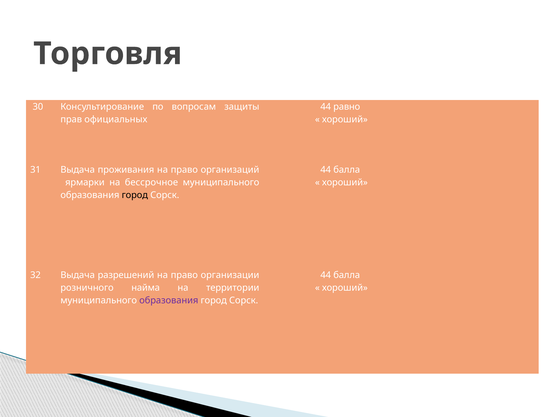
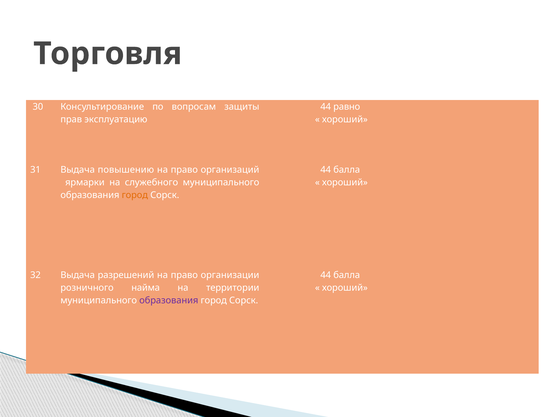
официальных: официальных -> эксплуатацию (116, 119)
проживания: проживания -> повышению (126, 170)
бессрочное: бессрочное -> служебного (151, 183)
город colour: black -> orange (135, 195)
